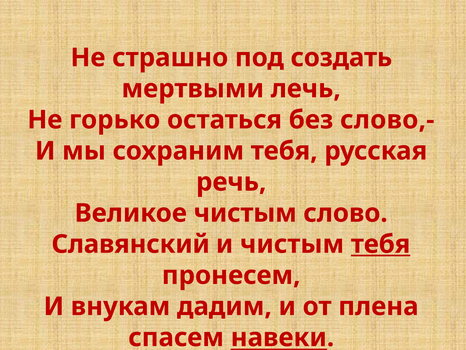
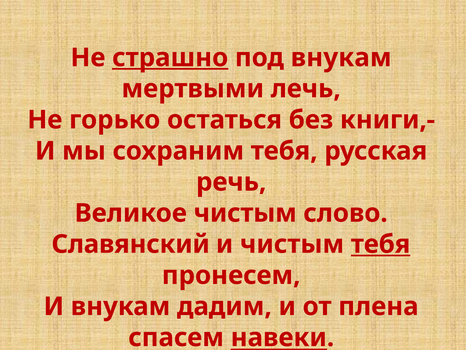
страшно underline: none -> present (170, 58)
под создать: создать -> внукам (341, 58)
слово,-: слово,- -> книги,- (387, 120)
